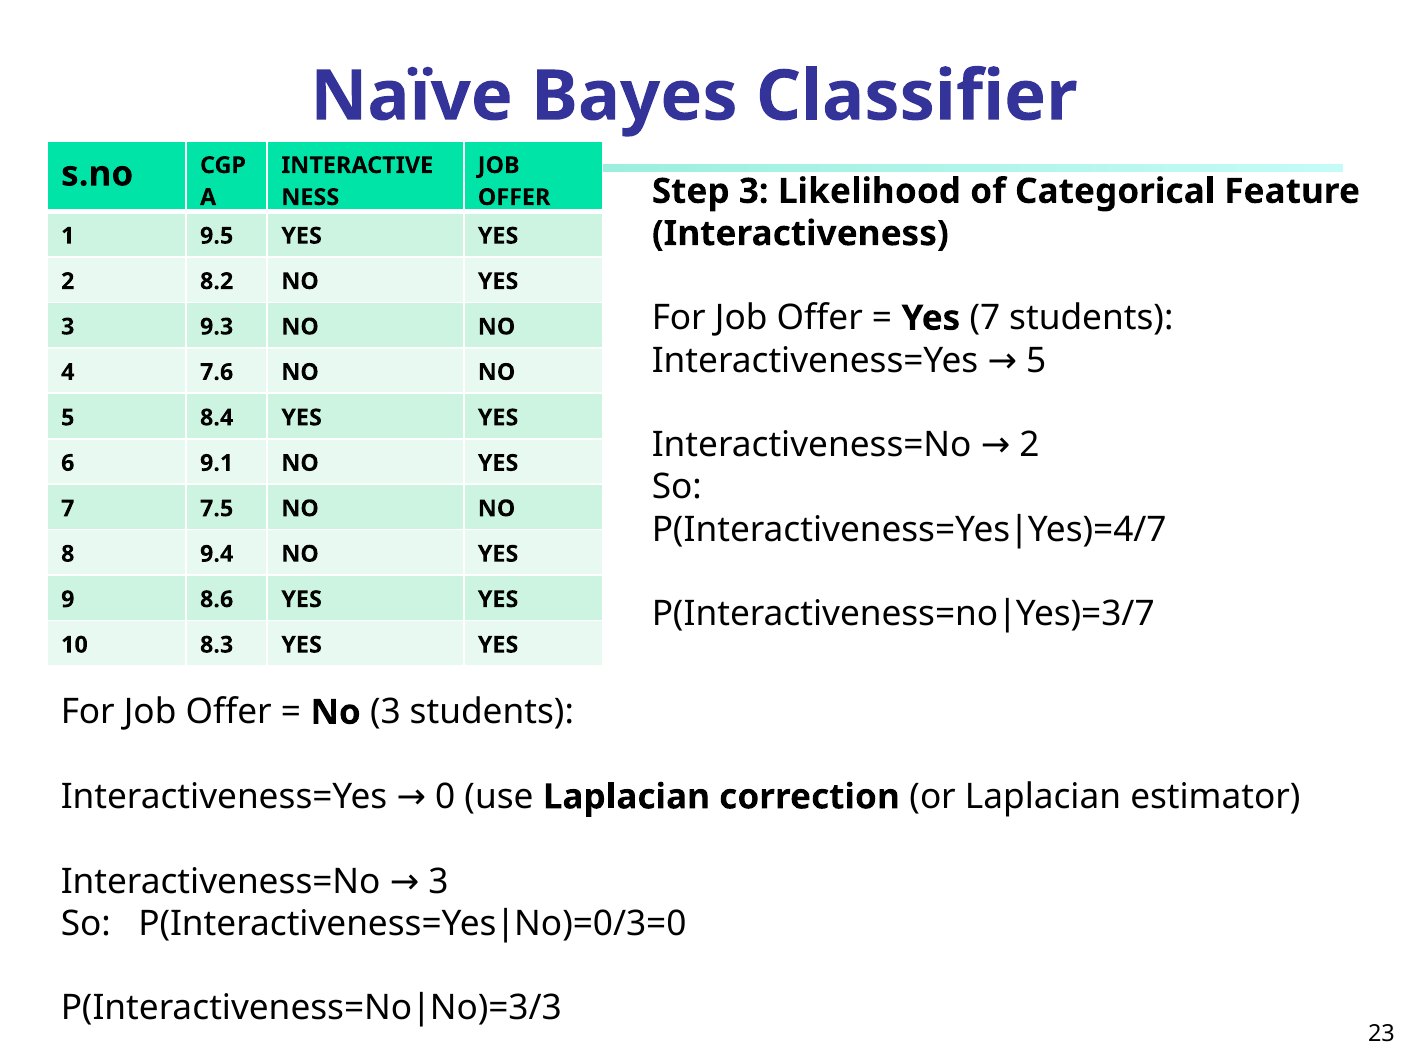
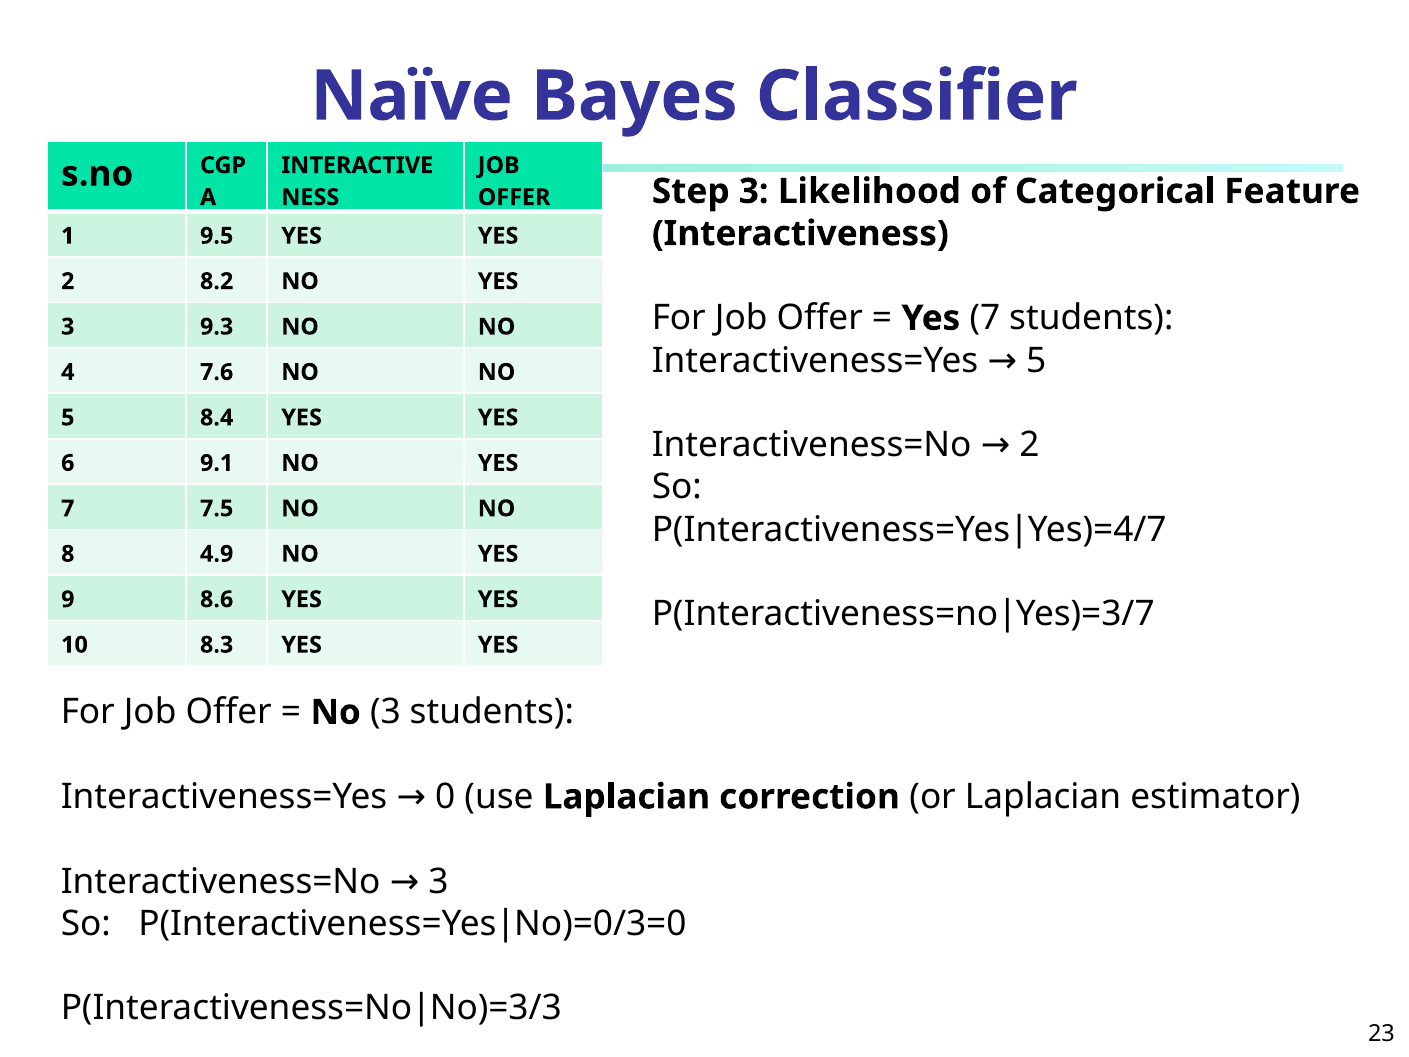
9.4: 9.4 -> 4.9 (217, 554)
